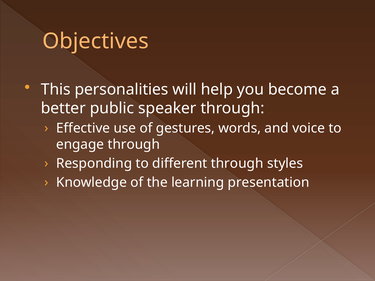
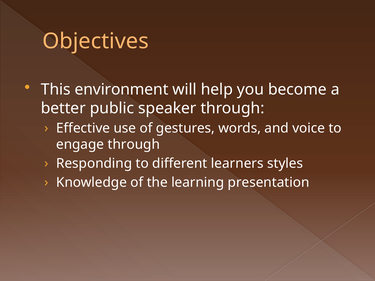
personalities: personalities -> environment (122, 90)
different through: through -> learners (237, 164)
